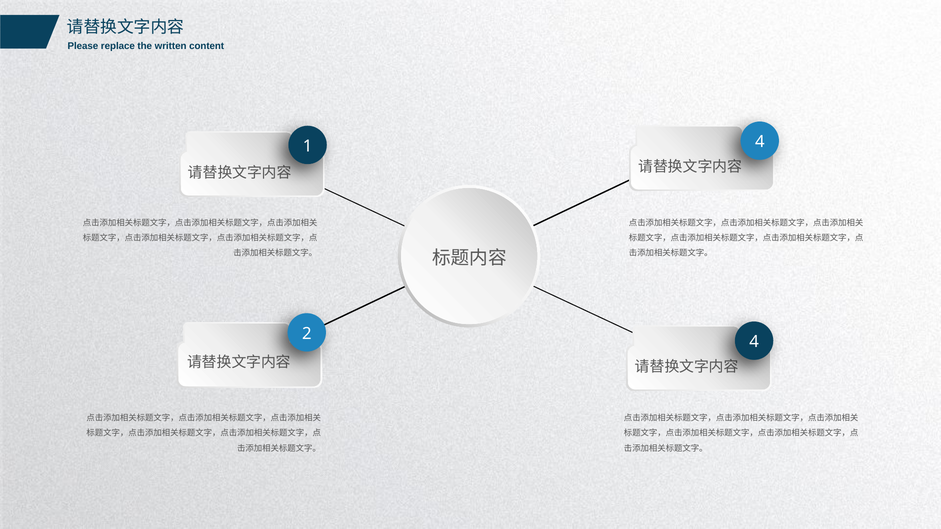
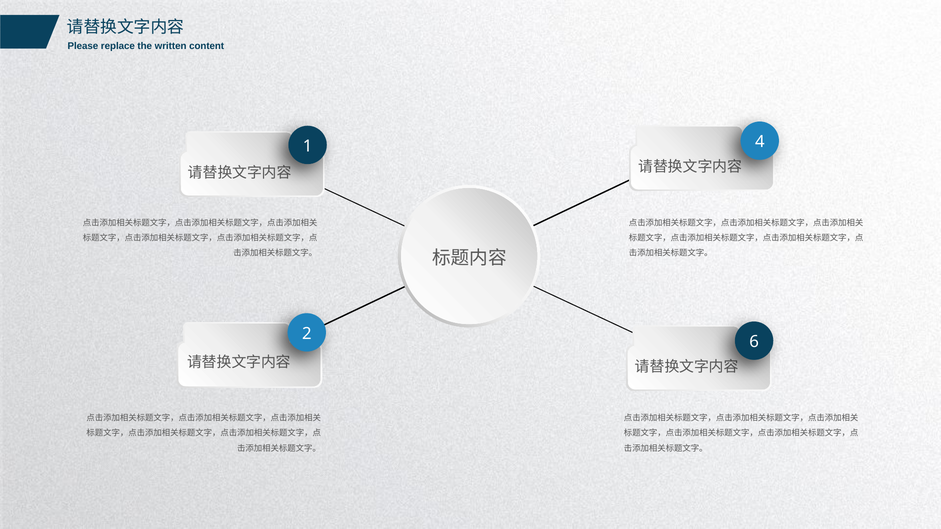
2 4: 4 -> 6 (754, 342)
